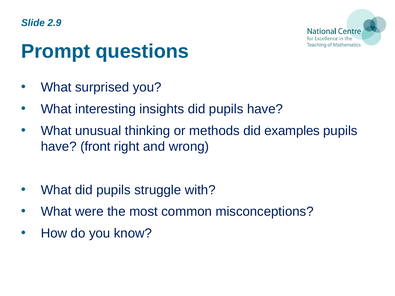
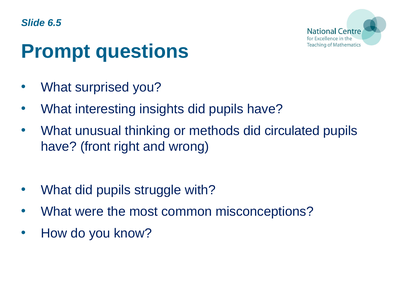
2.9: 2.9 -> 6.5 (54, 23)
examples: examples -> circulated (292, 131)
